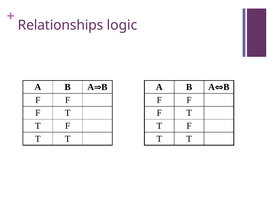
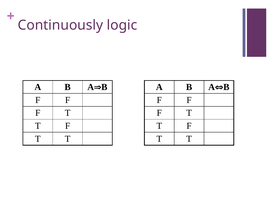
Relationships: Relationships -> Continuously (60, 25)
